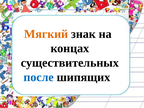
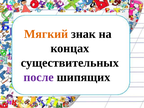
после colour: blue -> purple (39, 77)
